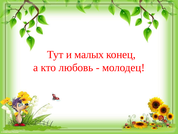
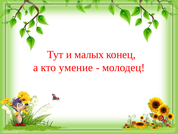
любовь: любовь -> умение (76, 67)
